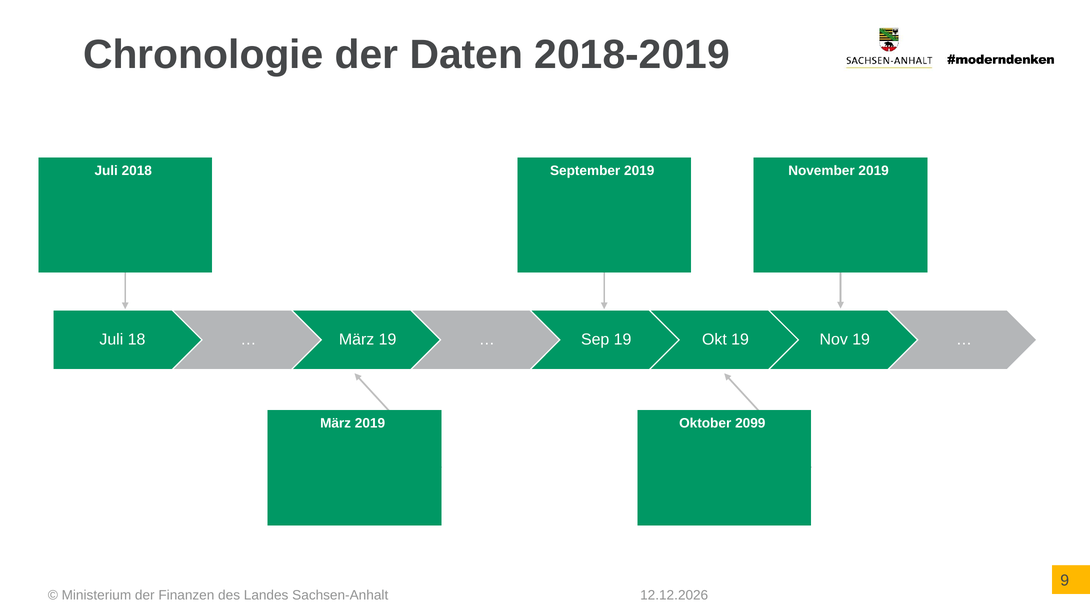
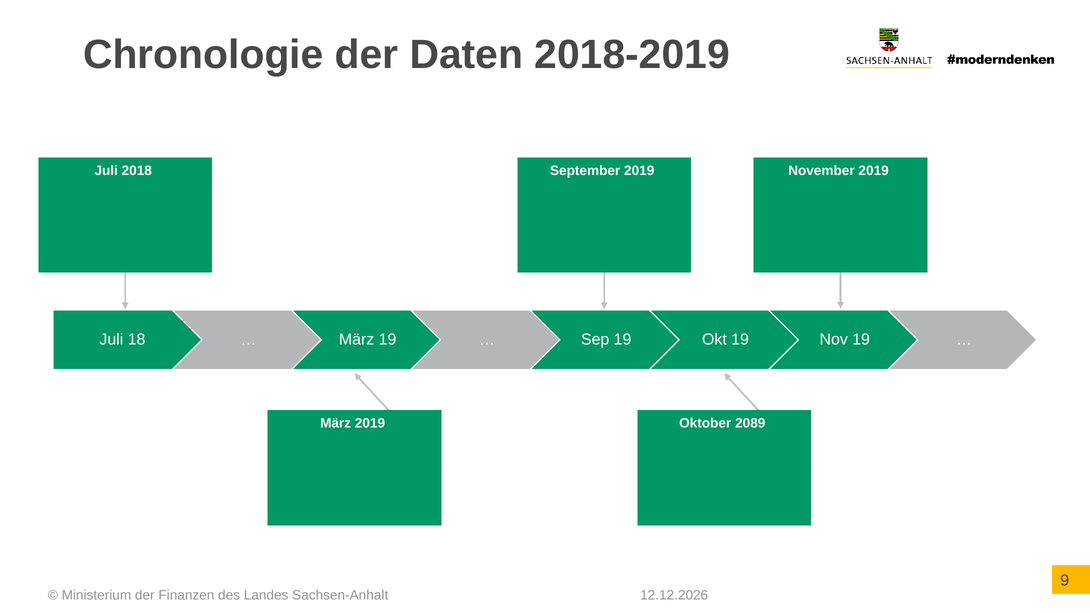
2099: 2099 -> 2089 (750, 423)
